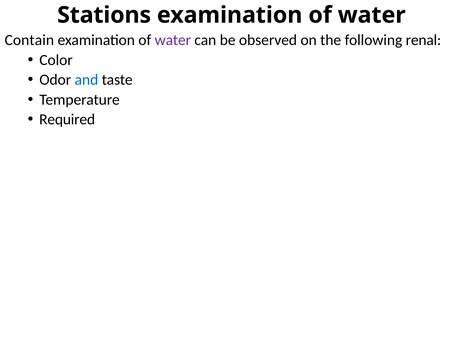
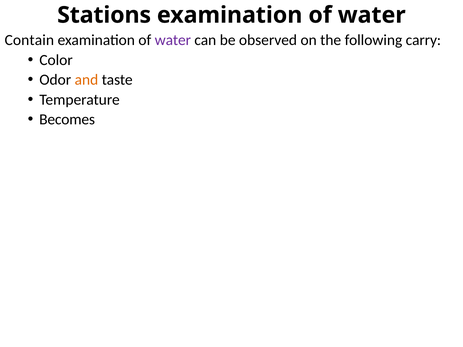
renal: renal -> carry (423, 40)
and colour: blue -> orange (86, 80)
Required: Required -> Becomes (67, 120)
